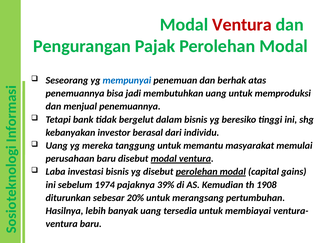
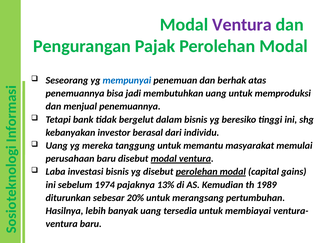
Ventura colour: red -> purple (242, 25)
39%: 39% -> 13% (166, 185)
1908: 1908 -> 1989 (266, 185)
